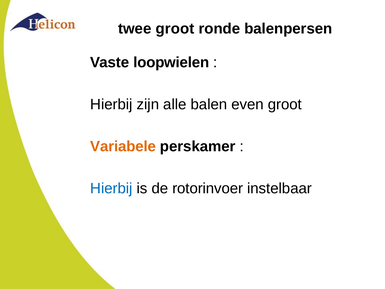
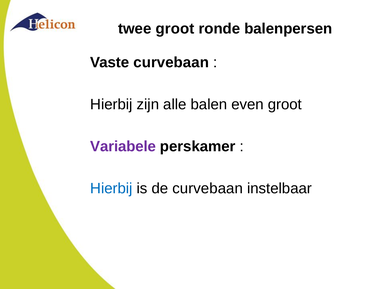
Vaste loopwielen: loopwielen -> curvebaan (171, 62)
Variabele colour: orange -> purple (123, 146)
de rotorinvoer: rotorinvoer -> curvebaan (208, 188)
